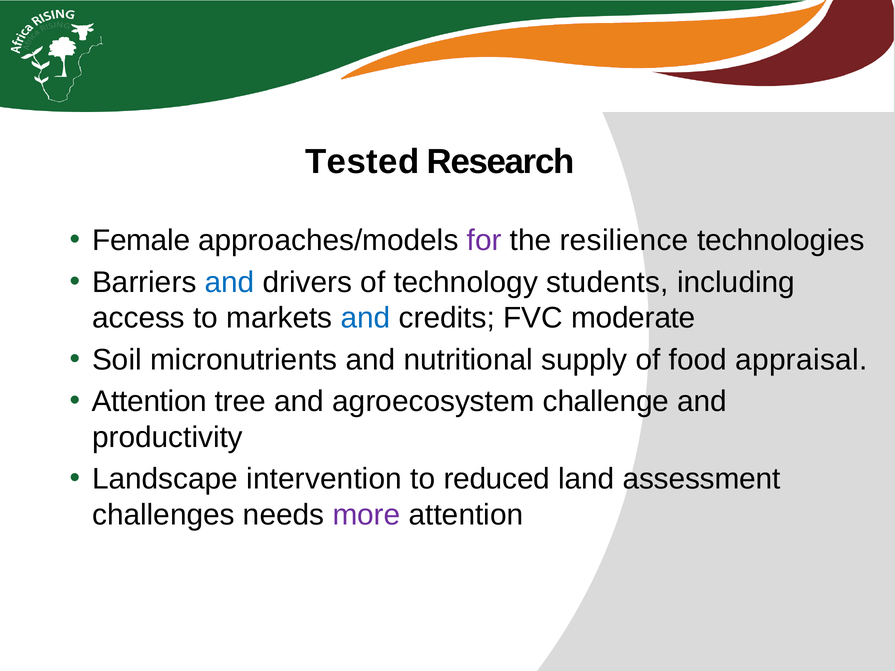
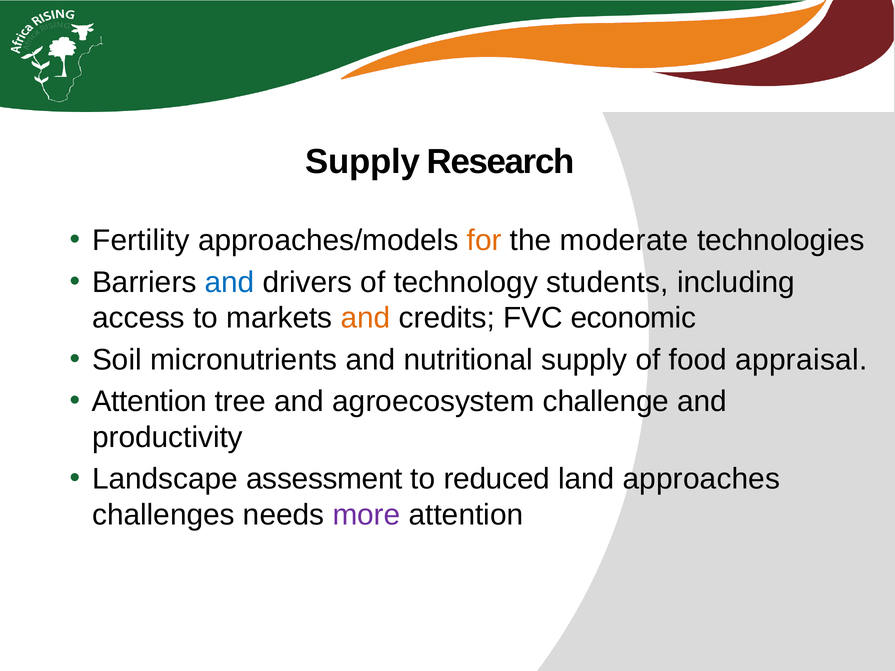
Tested: Tested -> Supply (363, 162)
Female: Female -> Fertility (141, 241)
for colour: purple -> orange (484, 241)
resilience: resilience -> moderate (624, 241)
and colour: blue -> orange (366, 318)
moderate: moderate -> economic (633, 318)
intervention: intervention -> assessment (324, 479)
assessment: assessment -> approaches (701, 479)
